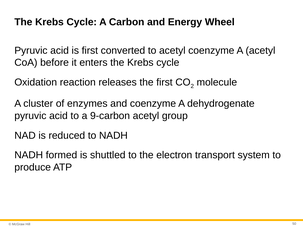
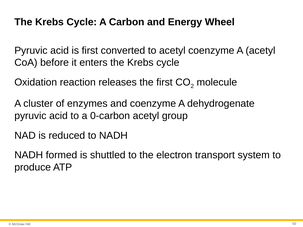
9-carbon: 9-carbon -> 0-carbon (110, 116)
